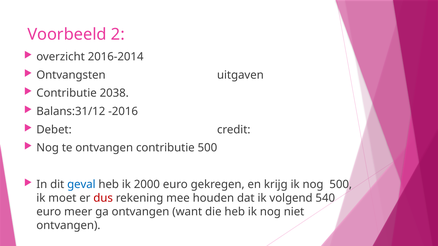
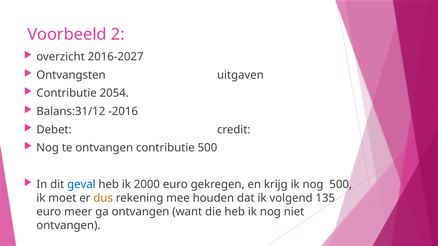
2016-2014: 2016-2014 -> 2016-2027 (116, 57)
2038: 2038 -> 2054 (114, 93)
dus colour: red -> orange (103, 198)
540: 540 -> 135 (325, 198)
